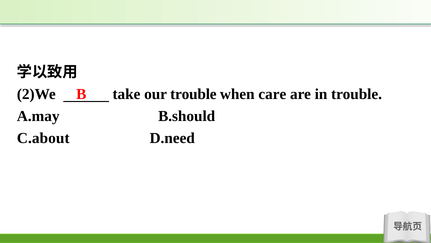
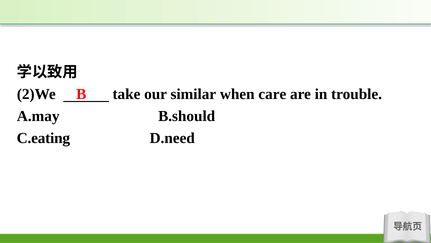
our trouble: trouble -> similar (193, 94)
C.about: C.about -> C.eating (43, 138)
